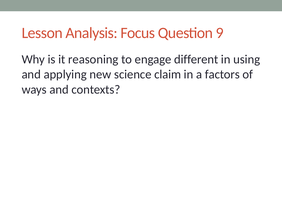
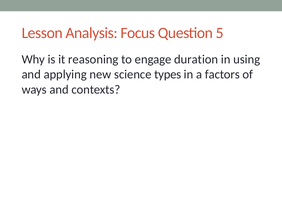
9: 9 -> 5 (220, 33)
different: different -> duration (196, 59)
claim: claim -> types (168, 74)
